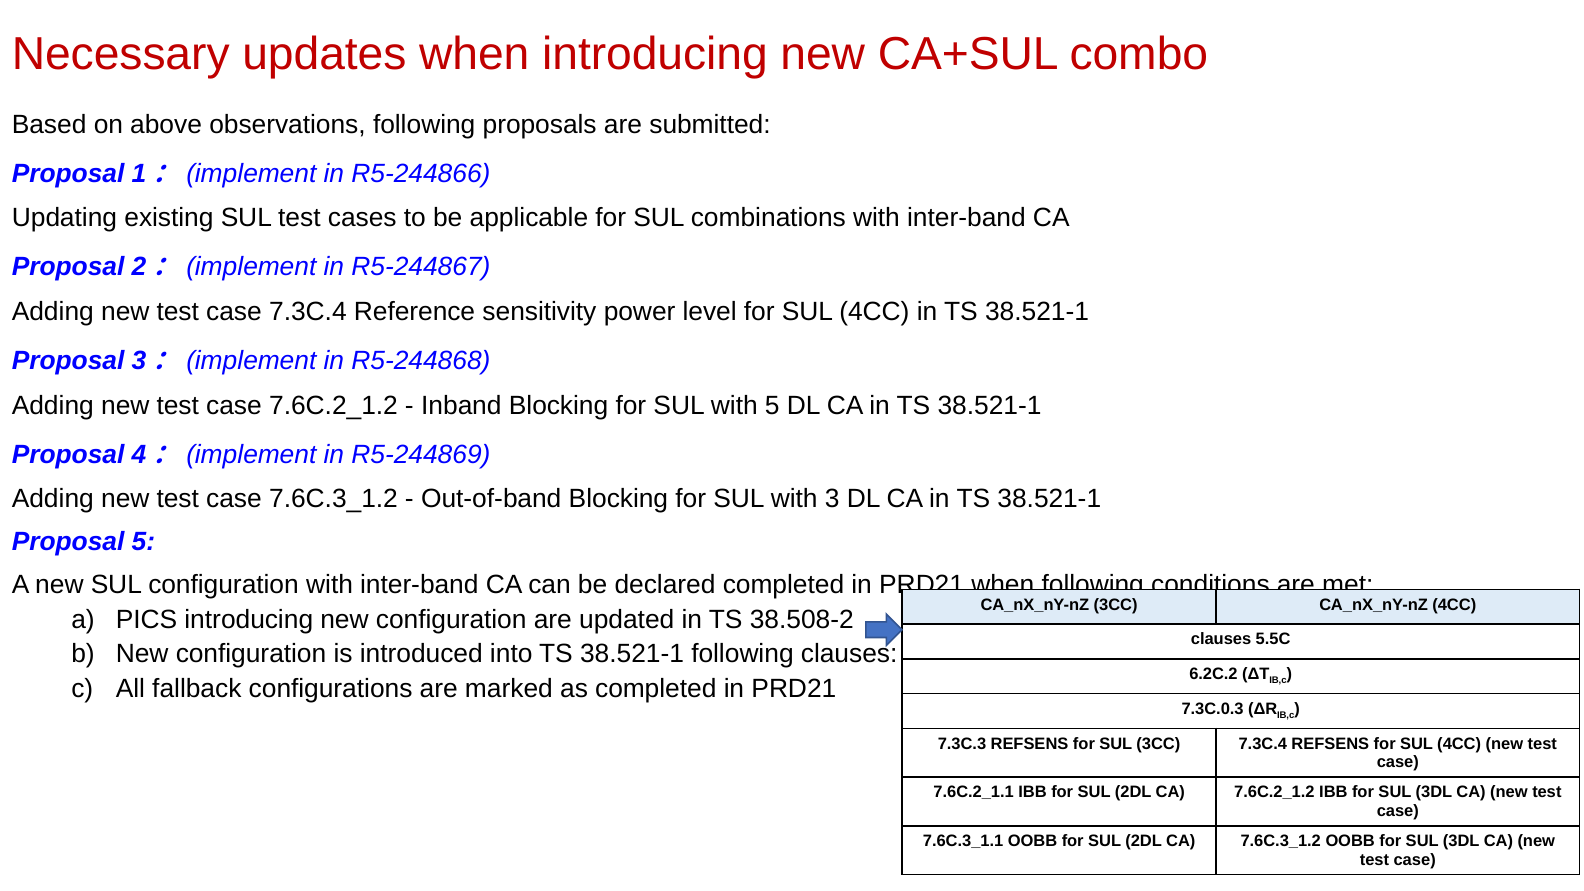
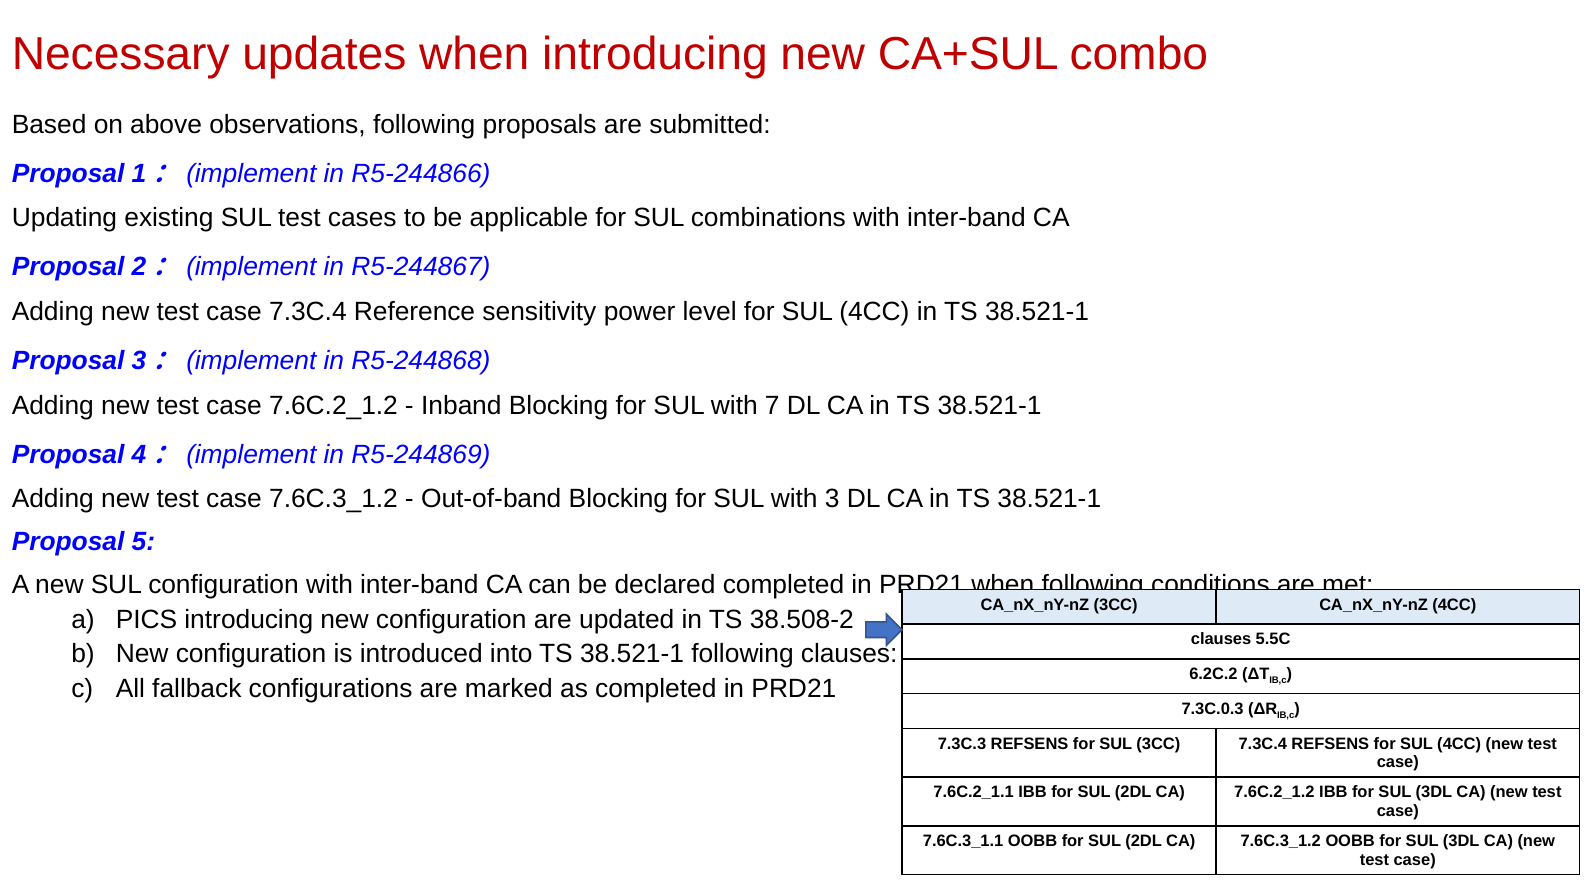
with 5: 5 -> 7 (772, 405)
